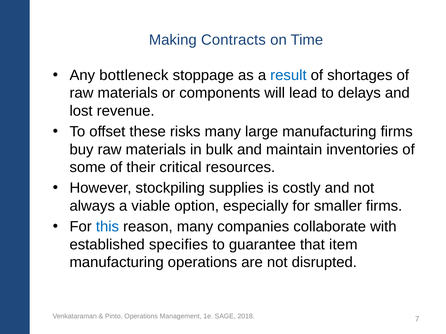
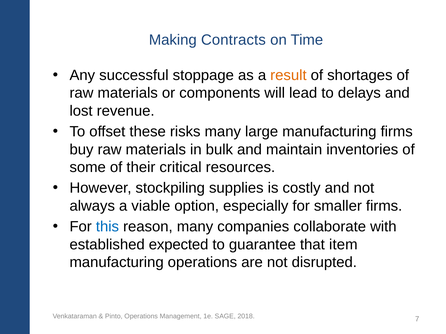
bottleneck: bottleneck -> successful (134, 75)
result colour: blue -> orange (288, 75)
specifies: specifies -> expected (179, 245)
